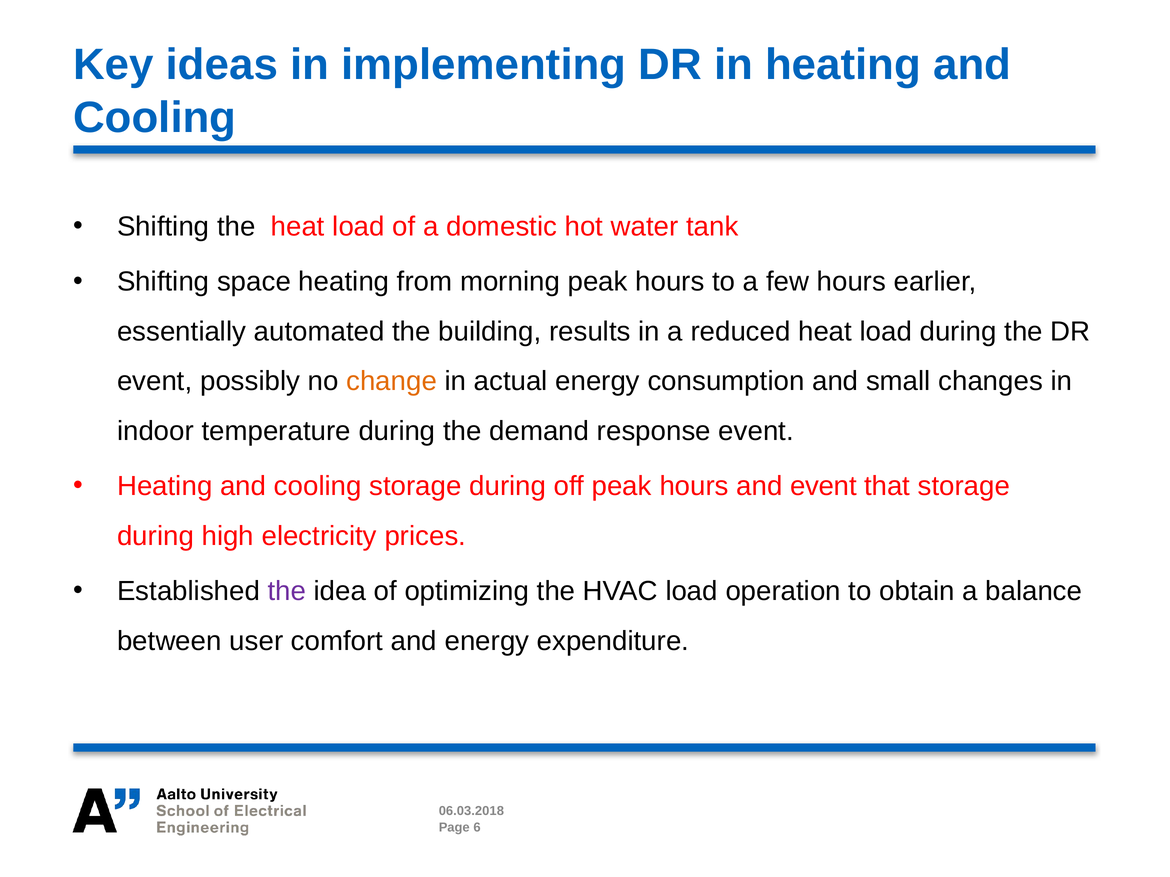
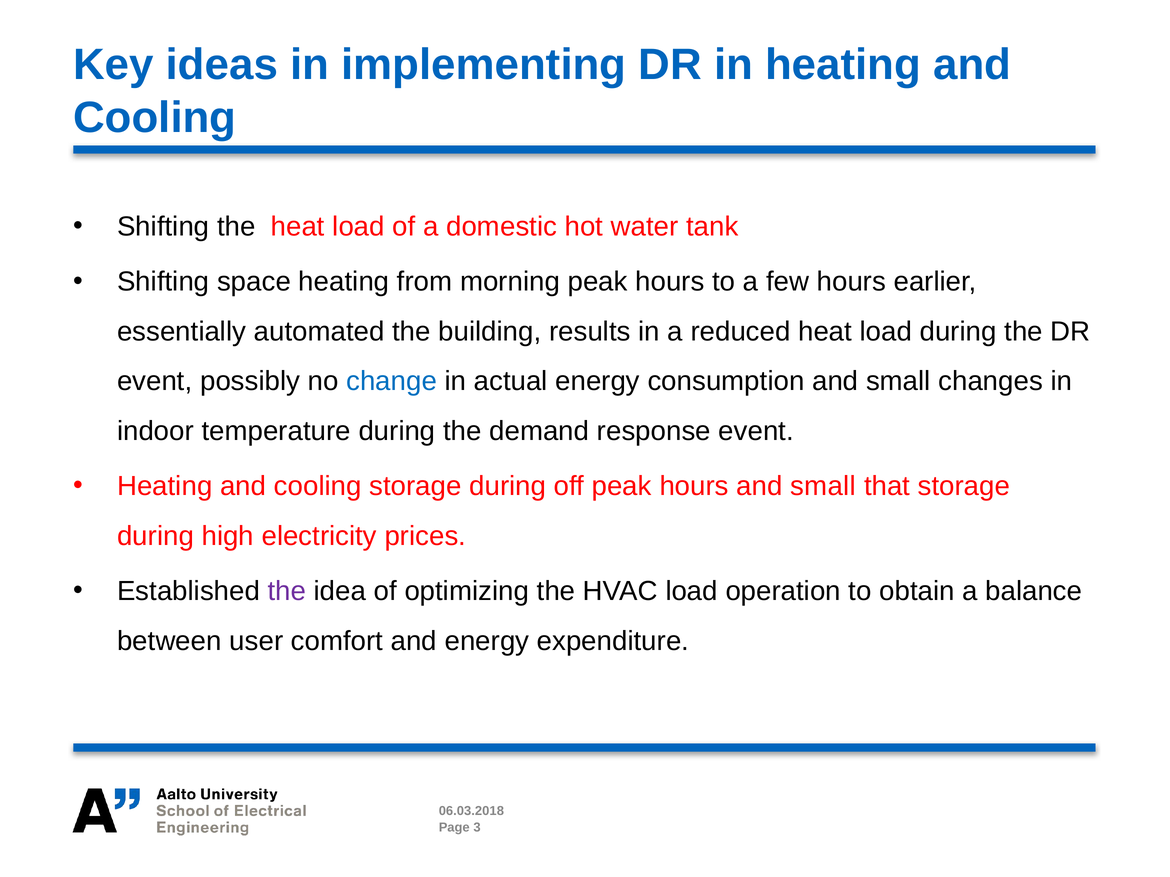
change colour: orange -> blue (392, 381)
hours and event: event -> small (823, 487)
6: 6 -> 3 (477, 828)
